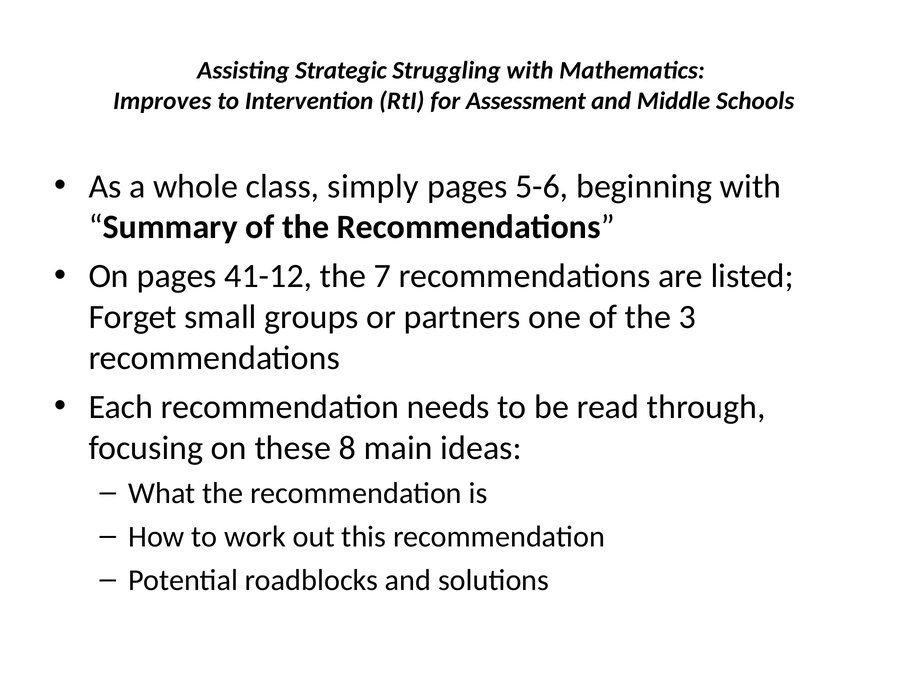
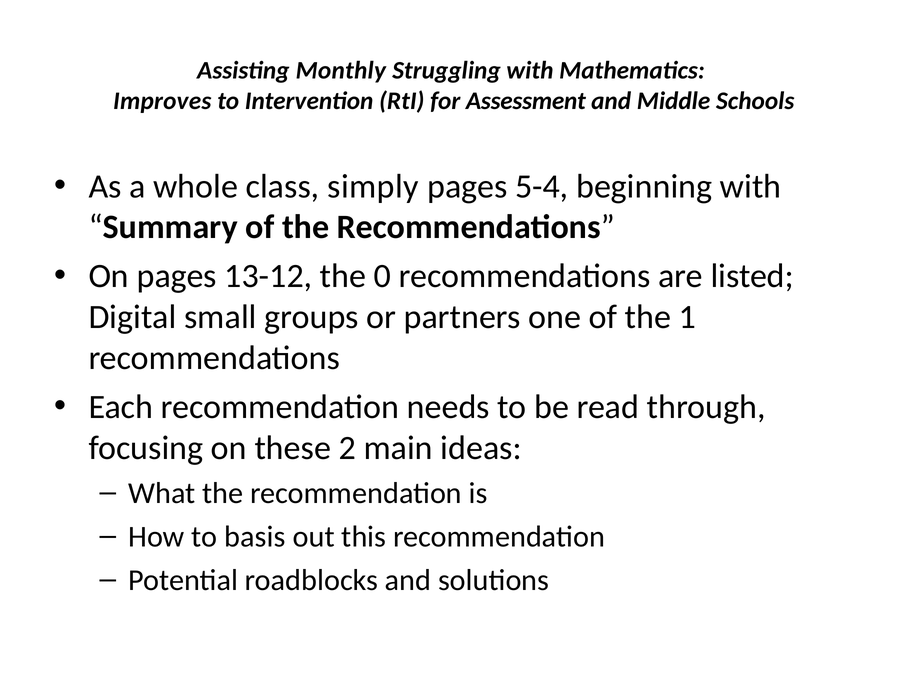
Strategic: Strategic -> Monthly (341, 71)
5-6: 5-6 -> 5-4 (542, 186)
41-12: 41-12 -> 13-12 (268, 276)
7: 7 -> 0 (383, 276)
Forget: Forget -> Digital (133, 317)
3: 3 -> 1 (687, 317)
8: 8 -> 2 (347, 448)
work: work -> basis (255, 537)
